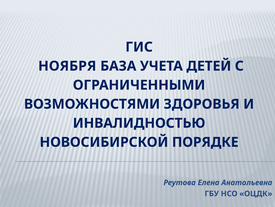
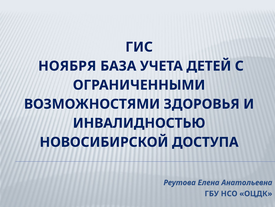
ПОРЯДКЕ: ПОРЯДКЕ -> ДОСТУПА (205, 142)
